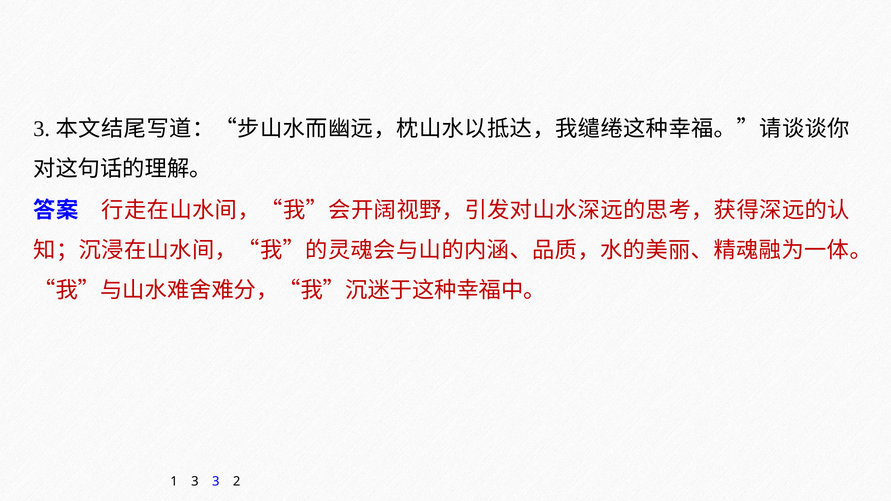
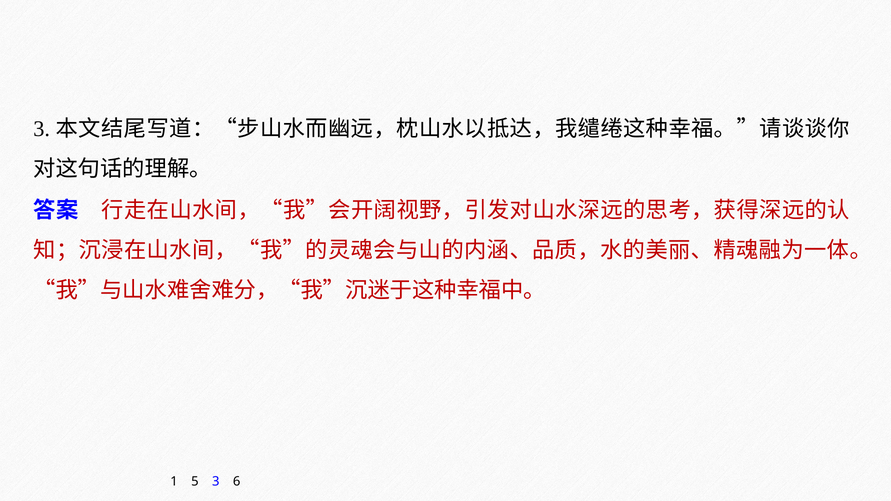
1 3: 3 -> 5 (195, 482)
2: 2 -> 6 (237, 482)
